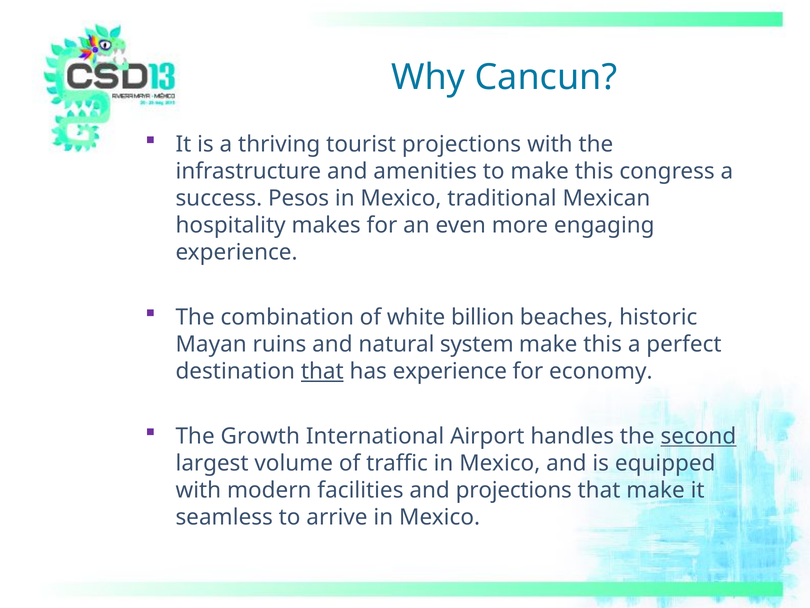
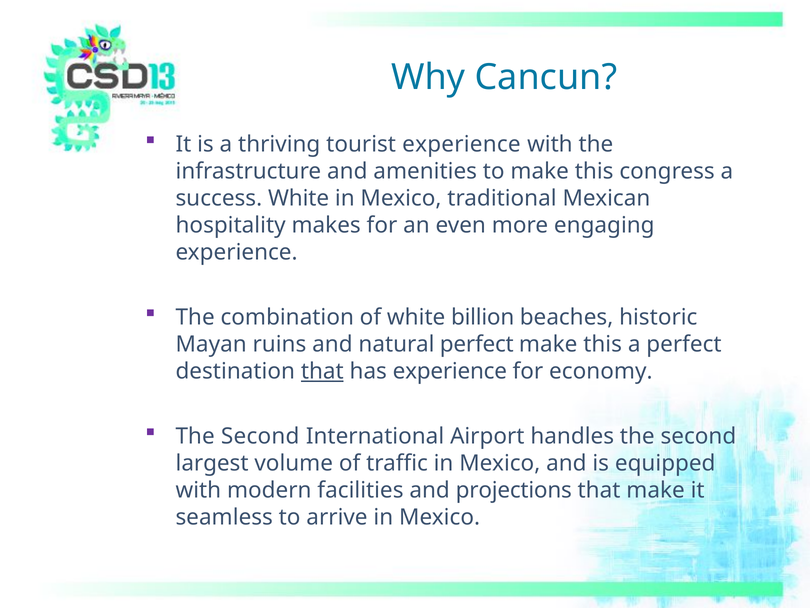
tourist projections: projections -> experience (461, 144)
success Pesos: Pesos -> White (299, 198)
natural system: system -> perfect (477, 344)
Growth: Growth -> Second (260, 436)
second underline: present -> none (698, 436)
